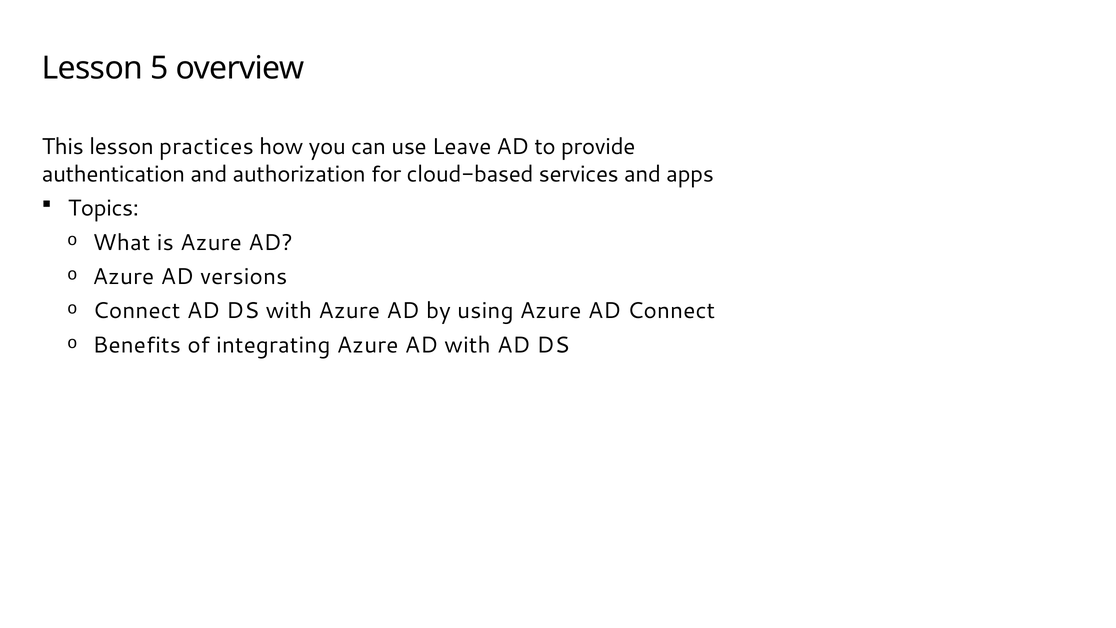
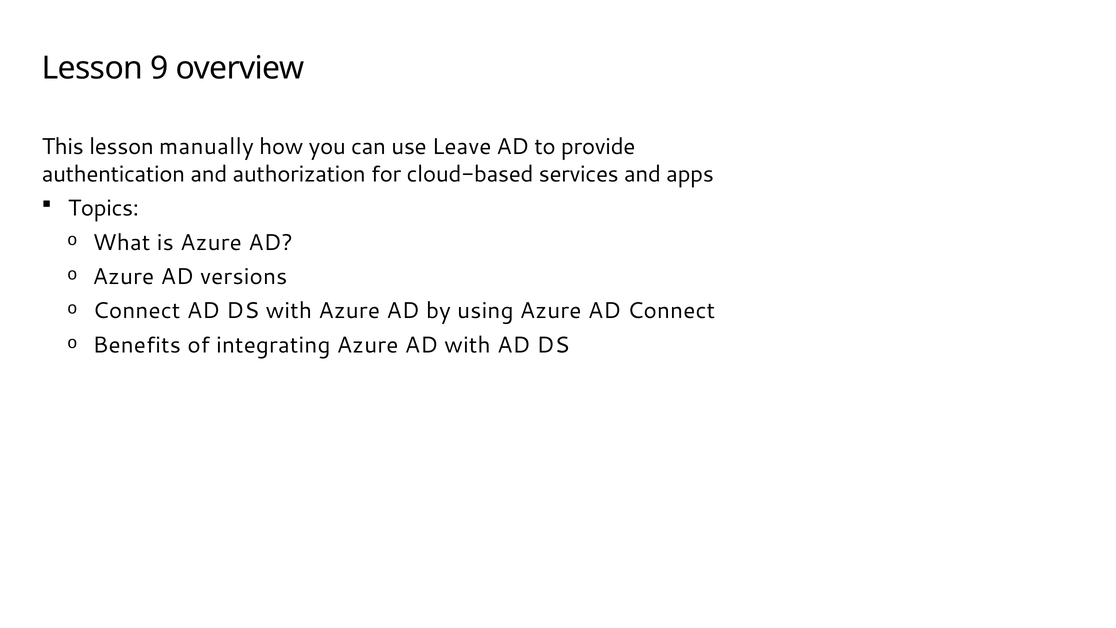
5: 5 -> 9 (159, 68)
practices: practices -> manually (206, 147)
